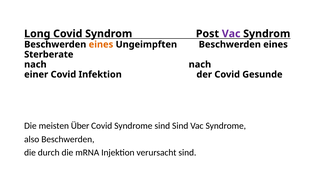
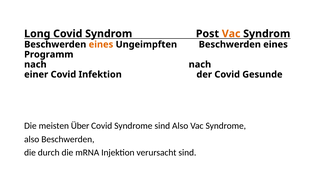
Vac colour: purple -> orange (231, 34)
Sterberate: Sterberate -> Programm (49, 55)
sind Sind: Sind -> Also (180, 126)
